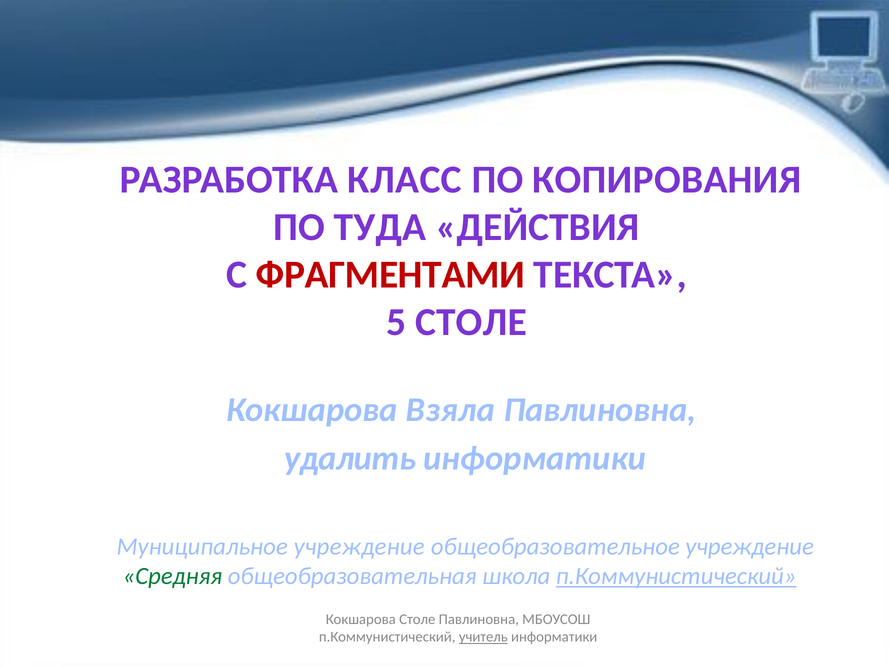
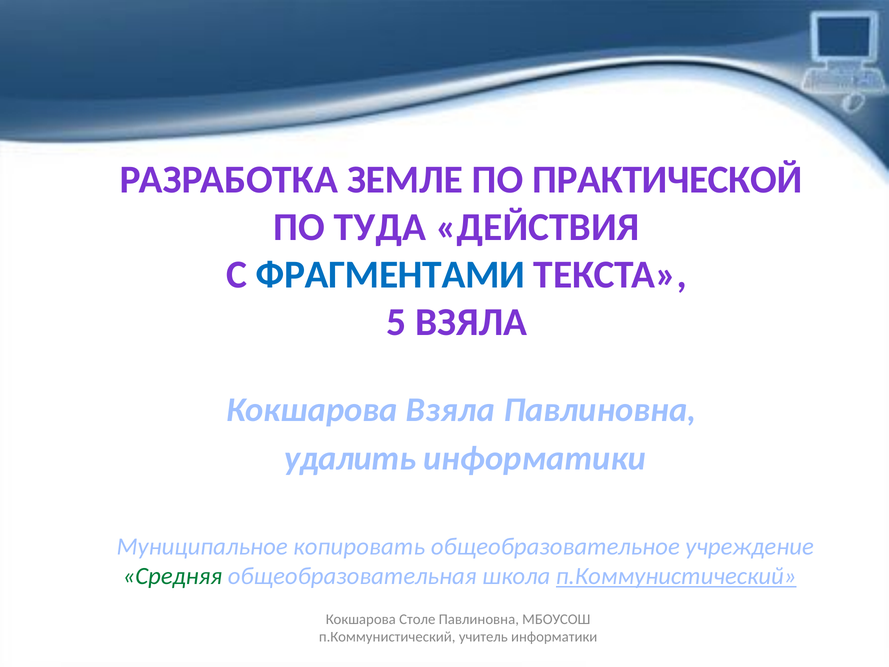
КЛАСС: КЛАСС -> ЗЕМЛЕ (405, 180)
КОПИРОВАНИЯ: КОПИРОВАНИЯ -> ПРАКТИЧЕСКОЙ (667, 180)
ФРАГМЕНТАМИ colour: red -> blue (390, 274)
5 СТОЛЕ: СТОЛЕ -> ВЗЯЛА (471, 322)
Муниципальное учреждение: учреждение -> копировать (359, 546)
учитель underline: present -> none (483, 637)
